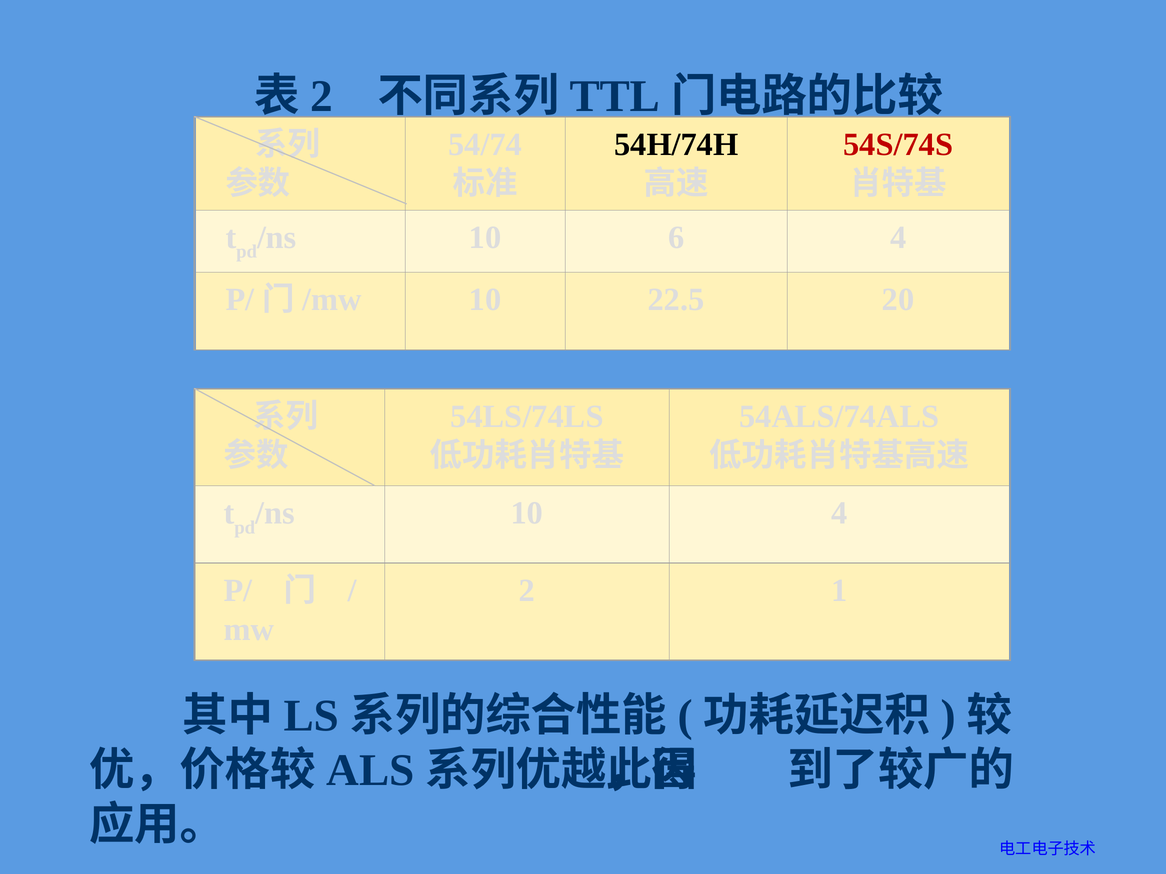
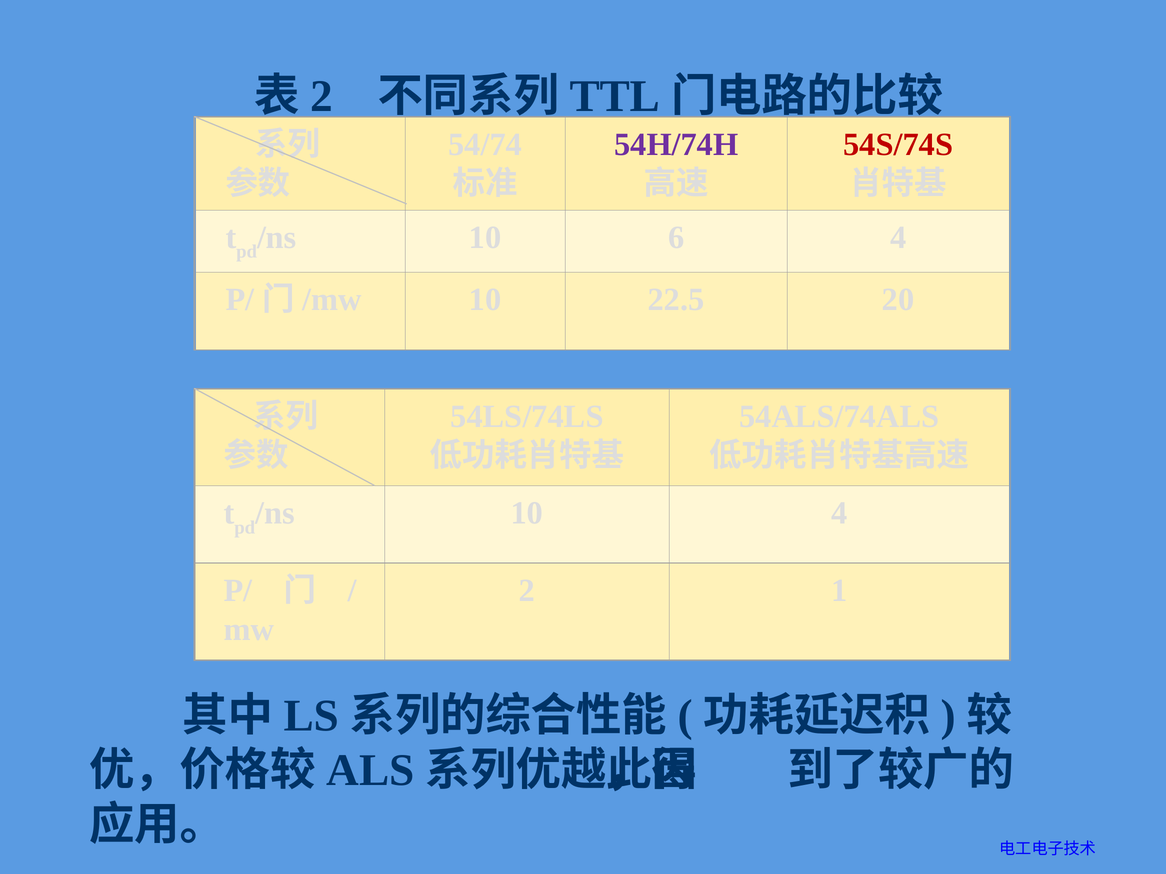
54H/74H colour: black -> purple (676, 145)
